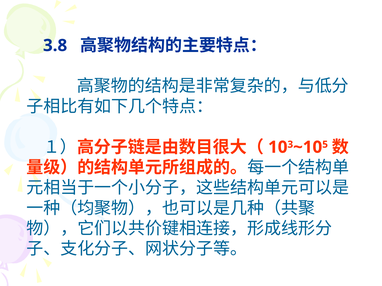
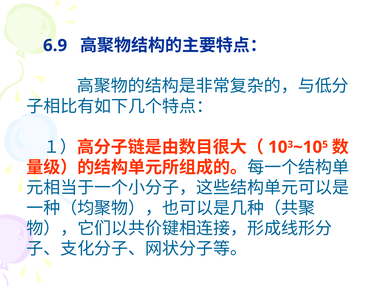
3.8: 3.8 -> 6.9 (55, 46)
